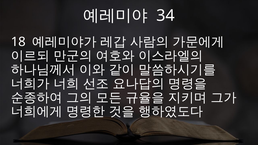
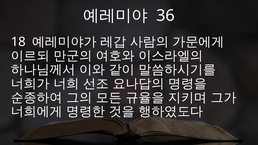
34: 34 -> 36 (166, 16)
